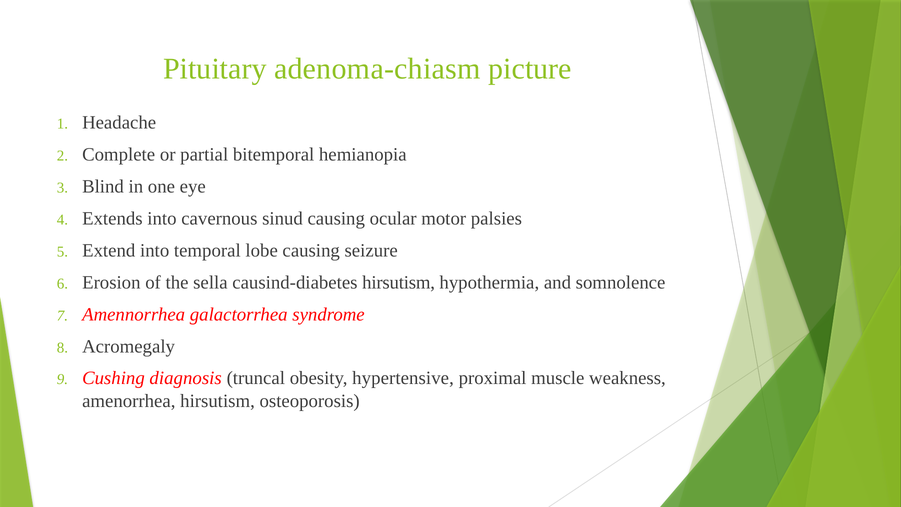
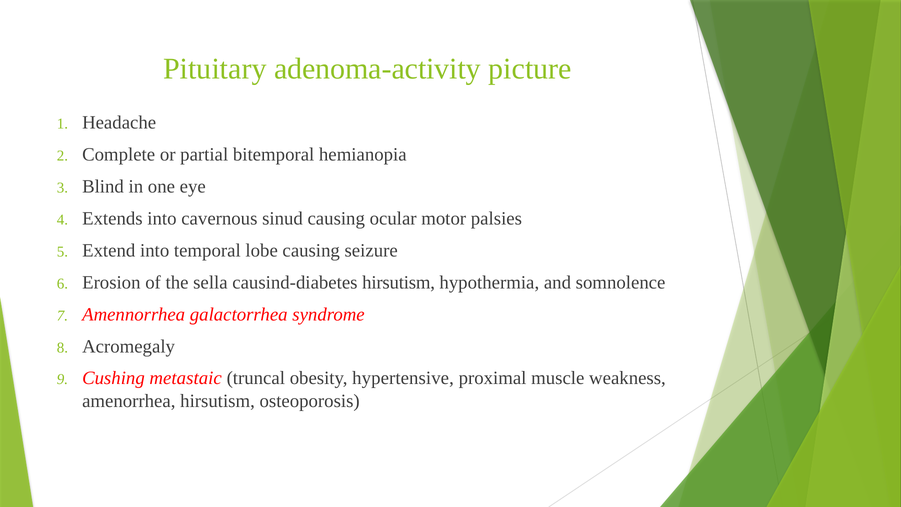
adenoma-chiasm: adenoma-chiasm -> adenoma-activity (377, 69)
diagnosis: diagnosis -> metastaic (186, 378)
